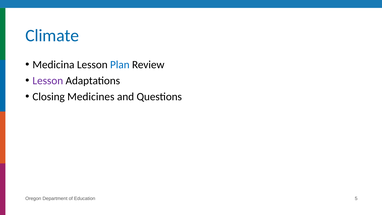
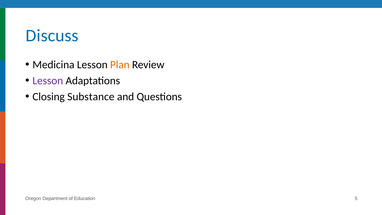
Climate: Climate -> Discuss (52, 35)
Plan colour: blue -> orange (120, 65)
Medicines: Medicines -> Substance (91, 97)
